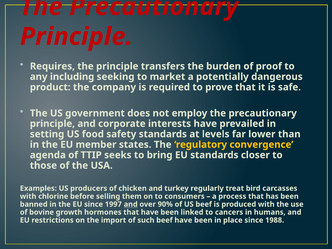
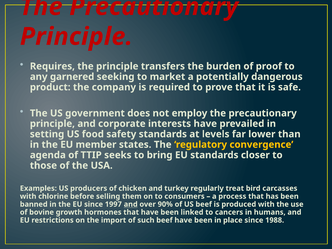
including: including -> garnered (72, 77)
